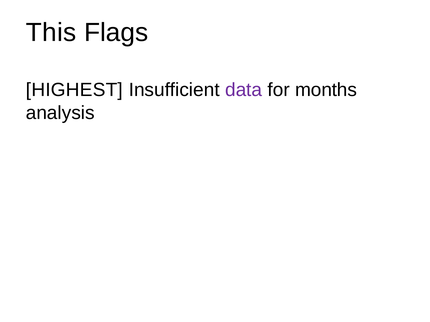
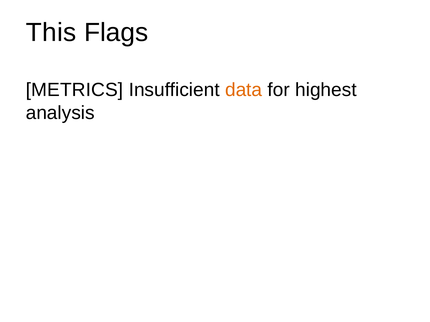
HIGHEST: HIGHEST -> METRICS (74, 90)
data colour: purple -> orange (244, 90)
months: months -> highest (326, 90)
